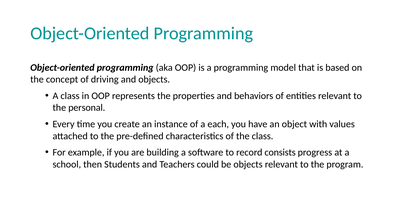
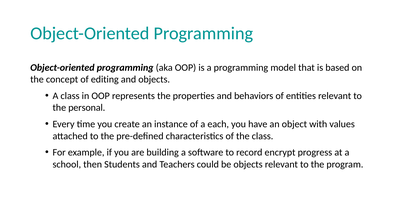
driving: driving -> editing (105, 79)
consists: consists -> encrypt (280, 153)
